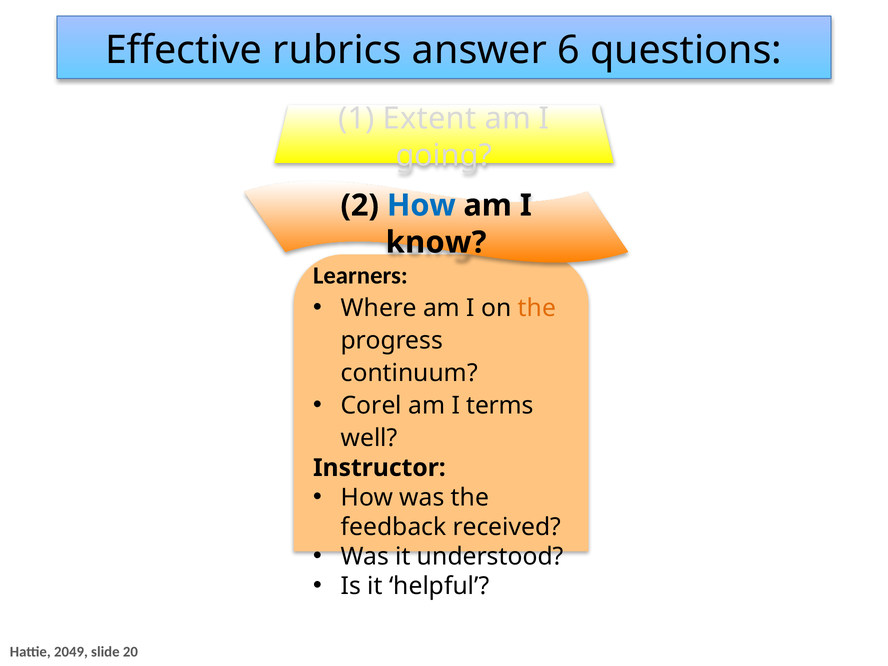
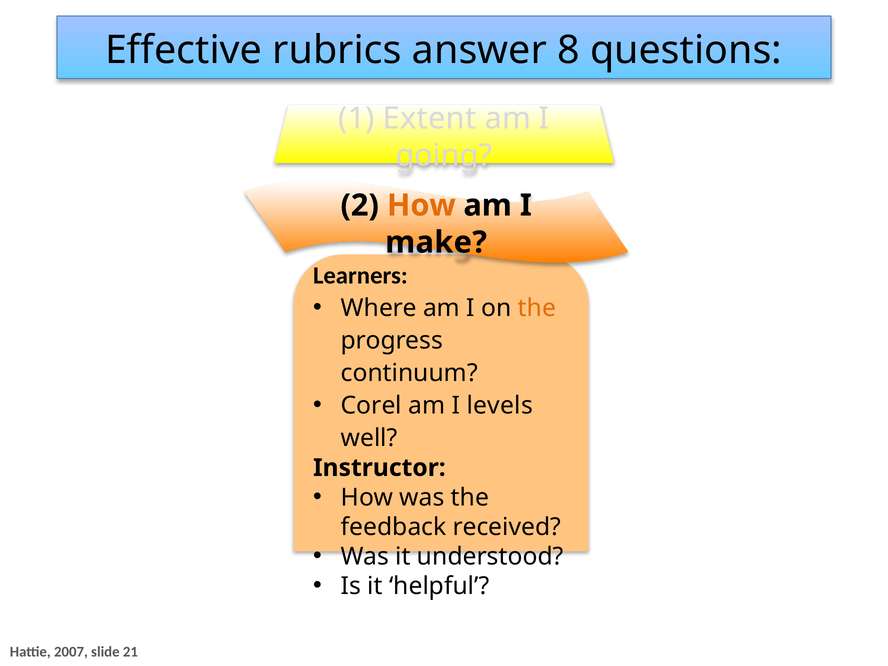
6: 6 -> 8 (569, 50)
How colour: blue -> orange (421, 205)
know: know -> make (436, 242)
terms: terms -> levels (500, 406)
2049: 2049 -> 2007 (71, 652)
20: 20 -> 21 (130, 652)
